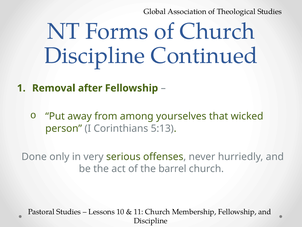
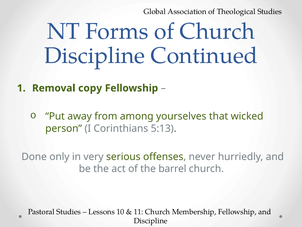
after: after -> copy (90, 88)
